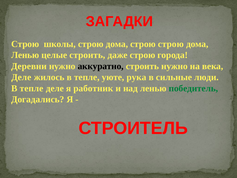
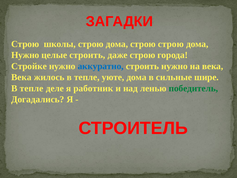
Ленью: Ленью -> Нужно (25, 55)
Деревни: Деревни -> Стройке (29, 66)
аккуратно colour: black -> blue (101, 66)
Деле: Деле -> Века (21, 77)
уюте рука: рука -> дома (136, 77)
люди: люди -> шире (207, 77)
